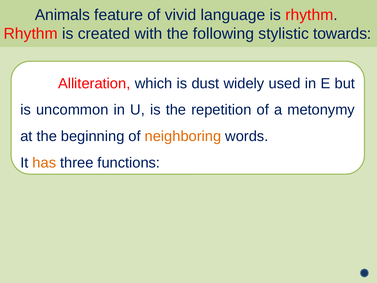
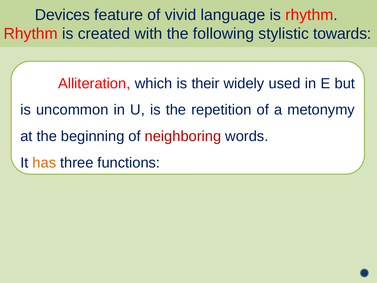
Animals: Animals -> Devices (62, 15)
dust: dust -> their (206, 83)
neighboring colour: orange -> red (183, 136)
